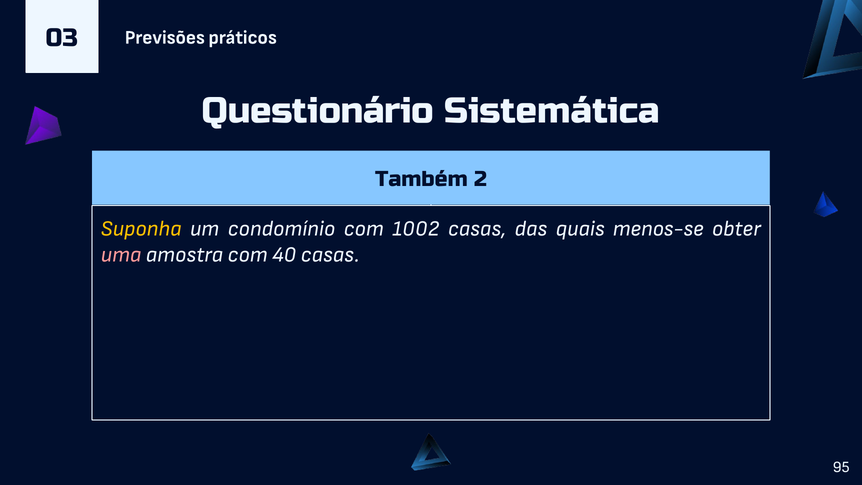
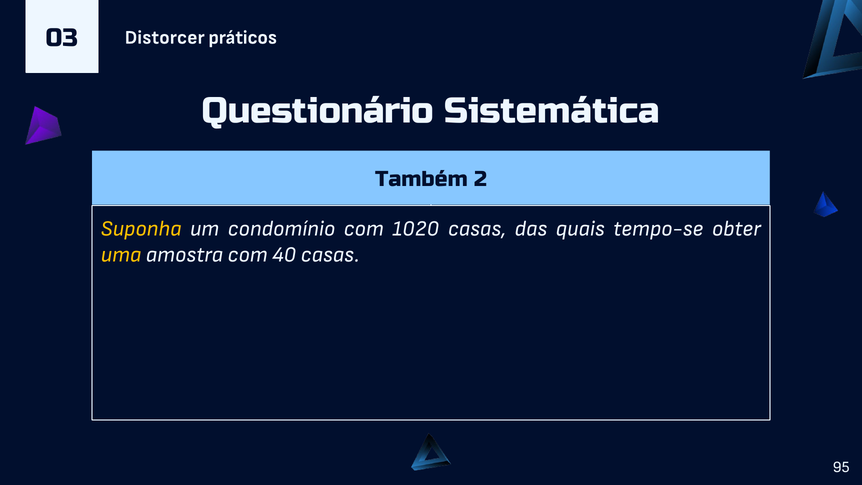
Previsões: Previsões -> Distorcer (165, 37)
1002: 1002 -> 1020 (416, 229)
menos-se: menos-se -> tempo-se (658, 229)
uma colour: pink -> yellow (121, 254)
